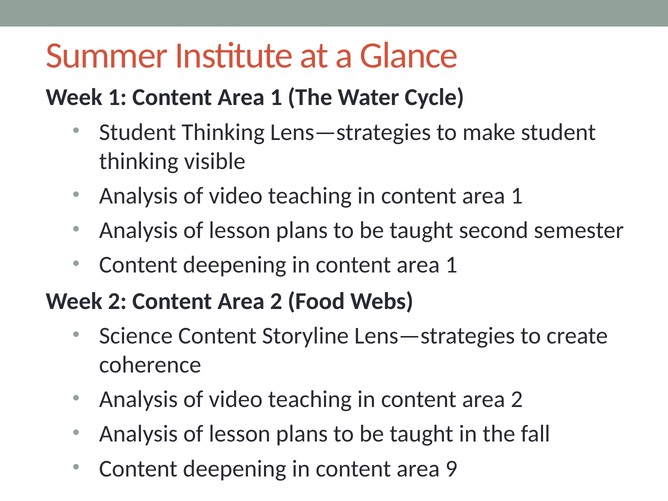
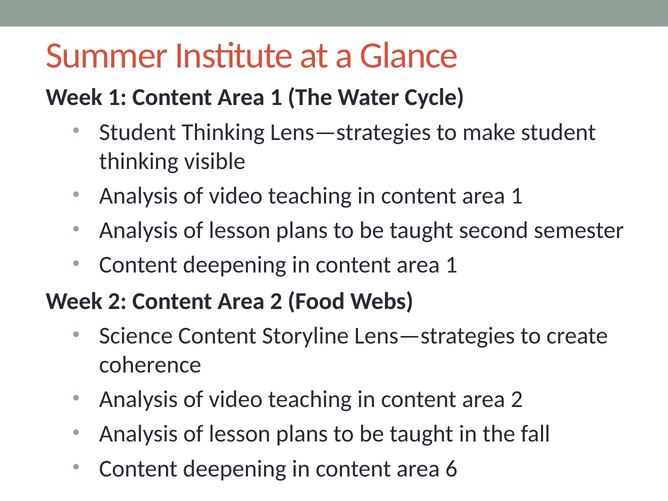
9: 9 -> 6 (451, 469)
